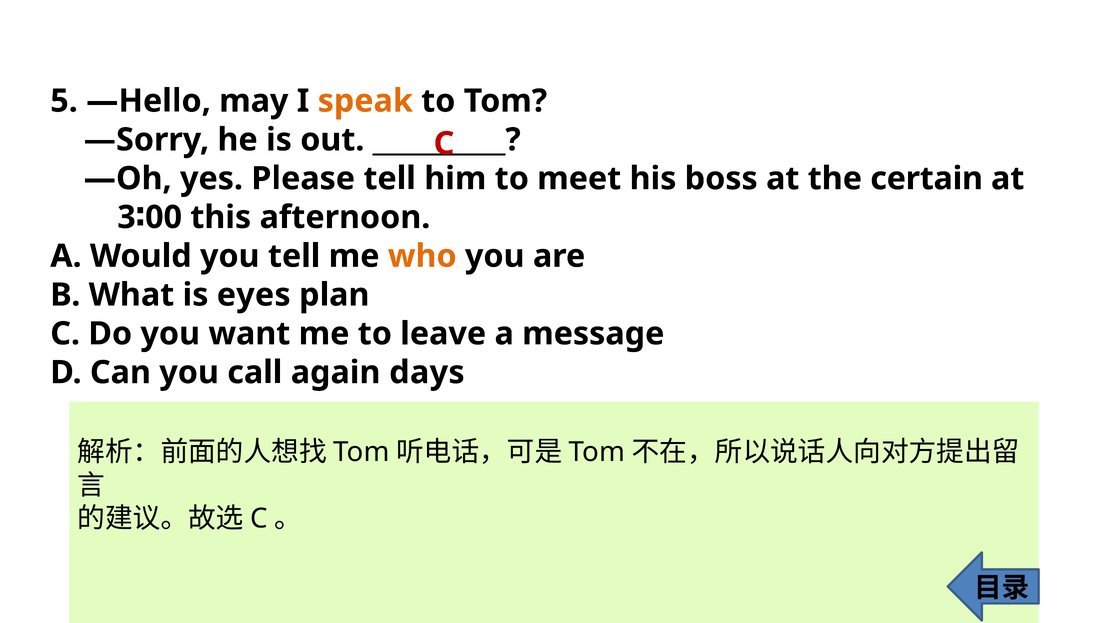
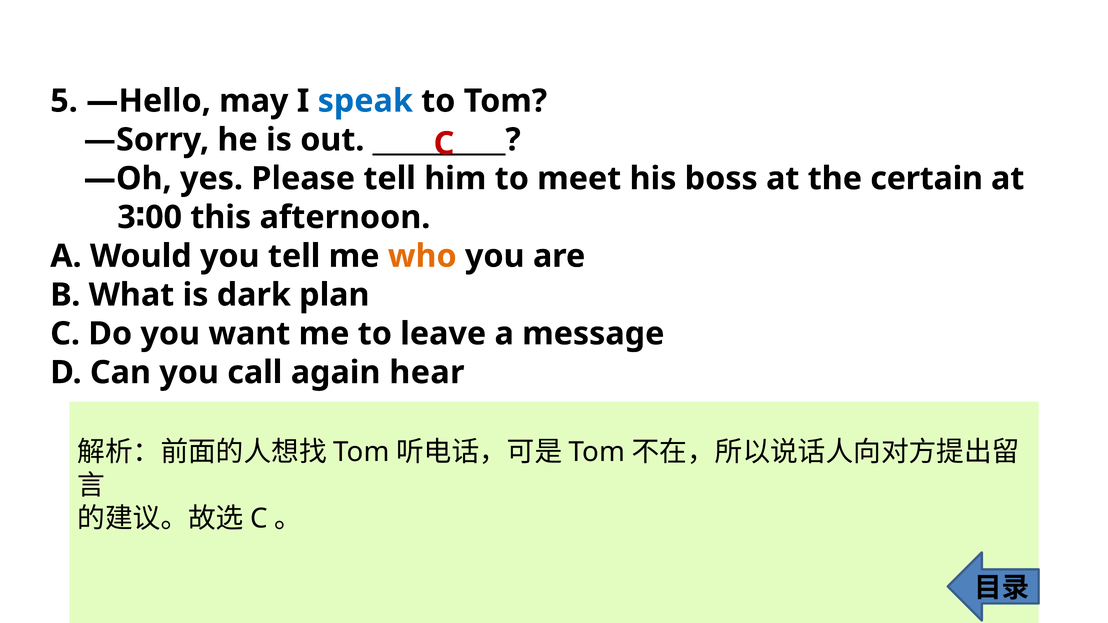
speak colour: orange -> blue (365, 101)
eyes: eyes -> dark (254, 295)
days: days -> hear (427, 373)
